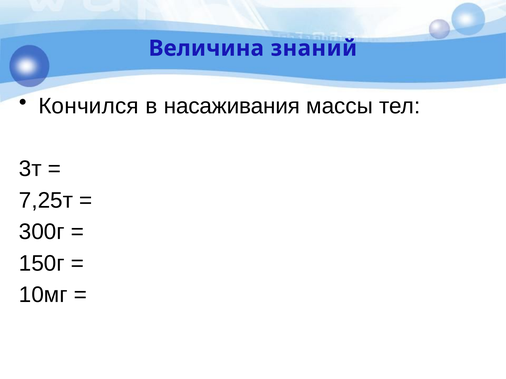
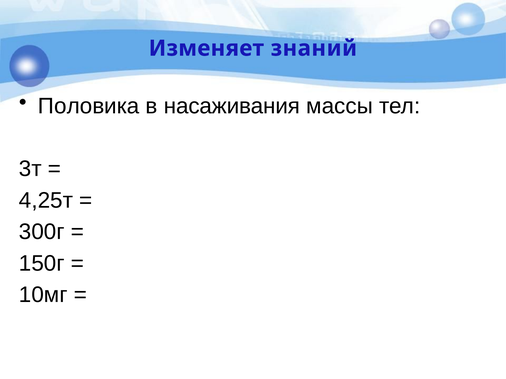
Величина: Величина -> Изменяет (206, 48)
Кончился: Кончился -> Половика (89, 106)
7,25т: 7,25т -> 4,25т (46, 201)
